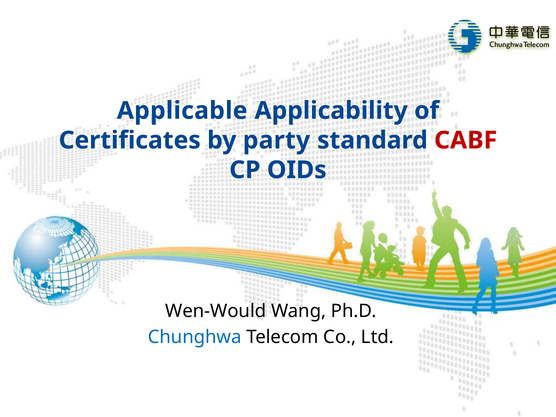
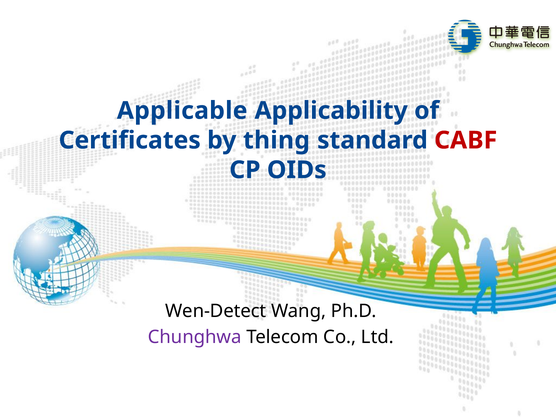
party: party -> thing (276, 140)
Wen-Would: Wen-Would -> Wen-Detect (216, 311)
Chunghwa colour: blue -> purple (195, 337)
